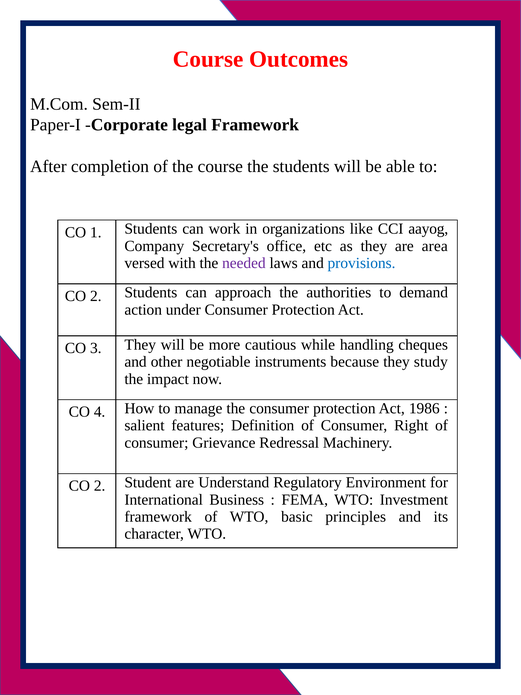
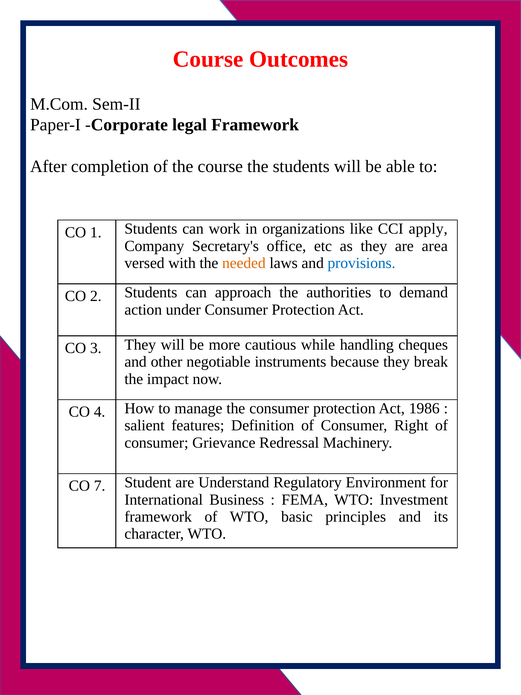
aayog: aayog -> apply (428, 229)
needed colour: purple -> orange (244, 263)
study: study -> break (431, 362)
2: 2 -> 7 (100, 486)
